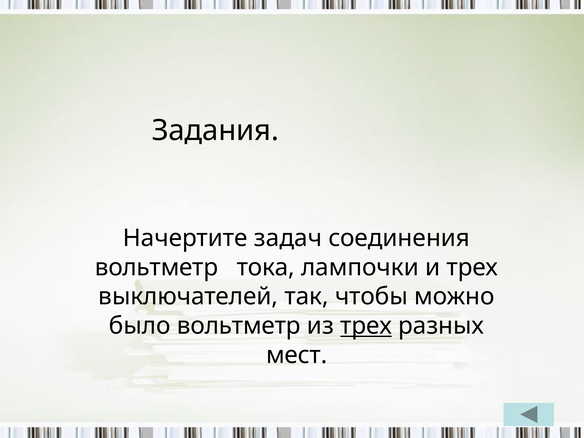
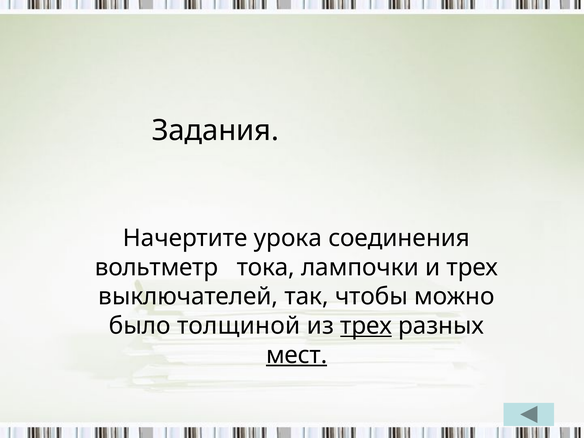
задач: задач -> урока (288, 238)
было вольтметр: вольтметр -> толщиной (239, 326)
мест underline: none -> present (297, 355)
